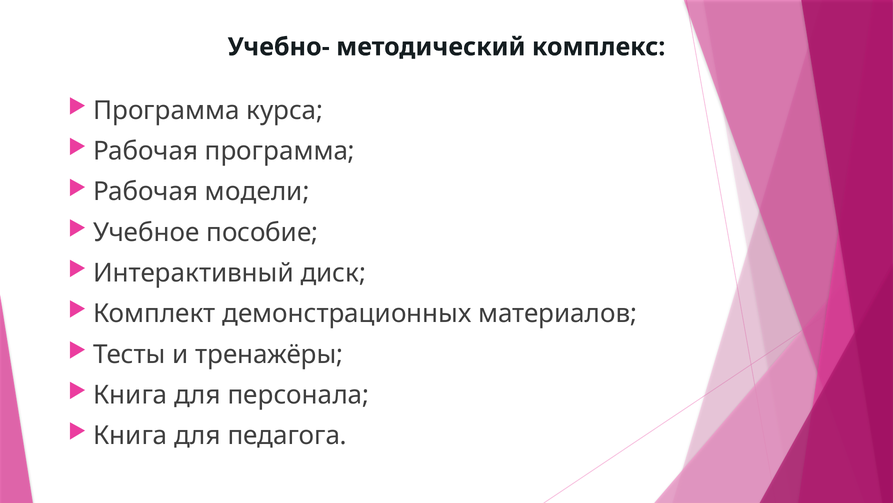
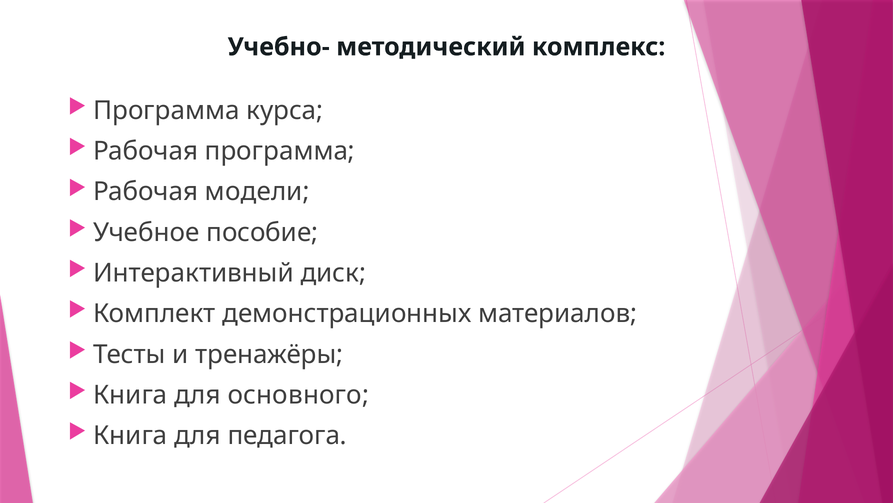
персонала: персонала -> основного (298, 395)
